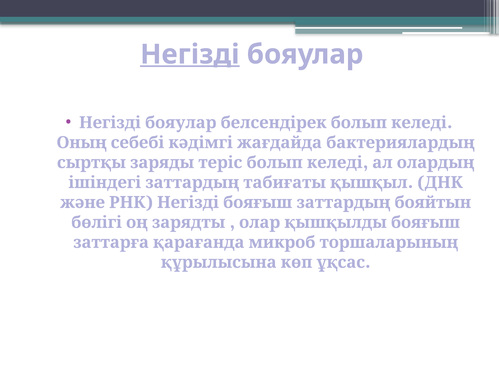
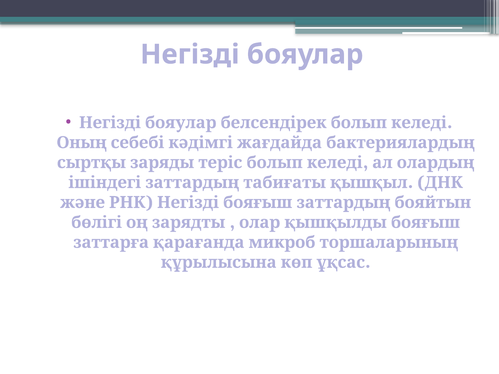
Негізді underline: present -> none (190, 54)
